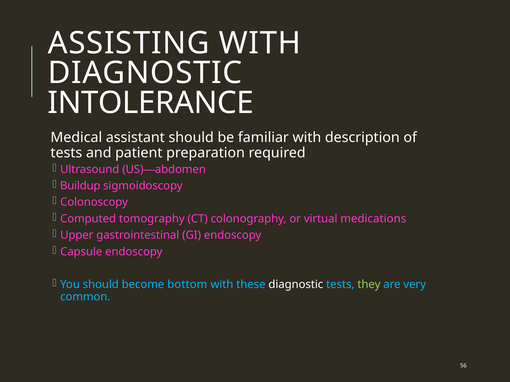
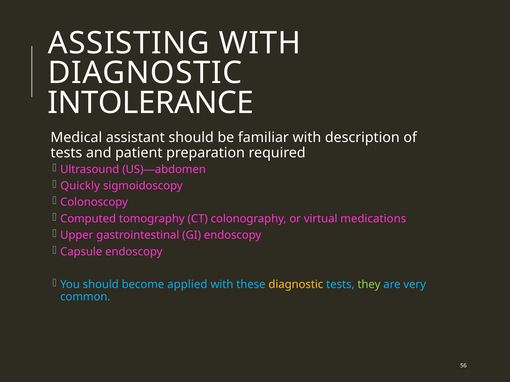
Buildup: Buildup -> Quickly (80, 186)
bottom: bottom -> applied (187, 285)
diagnostic colour: white -> yellow (296, 285)
